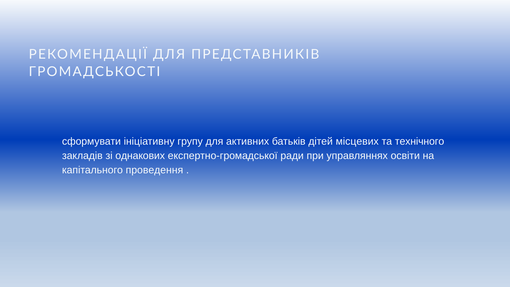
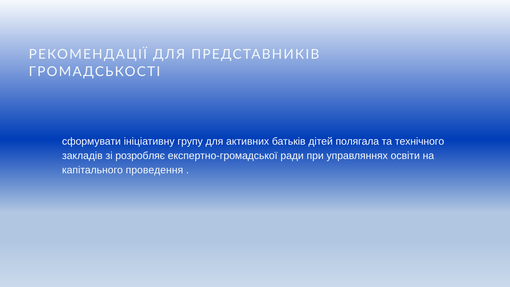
місцевих: місцевих -> полягала (357, 141)
однакових: однакових -> розробляє (140, 156)
